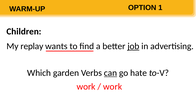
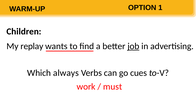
garden: garden -> always (66, 73)
can underline: present -> none (111, 73)
hate: hate -> cues (139, 73)
work: work -> must (113, 87)
